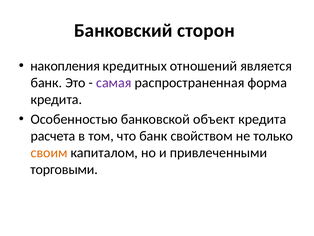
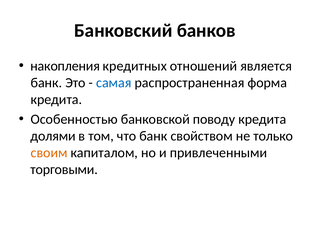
сторон: сторон -> банков (206, 30)
самая colour: purple -> blue (114, 83)
объект: объект -> поводу (214, 119)
расчета: расчета -> долями (53, 136)
